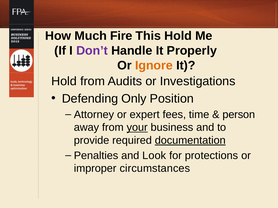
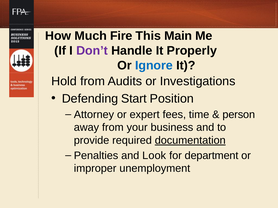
This Hold: Hold -> Main (178, 36)
Ignore colour: orange -> blue (154, 65)
Only: Only -> Start (134, 99)
your underline: present -> none (137, 128)
protections: protections -> department (212, 156)
circumstances: circumstances -> unemployment (155, 169)
